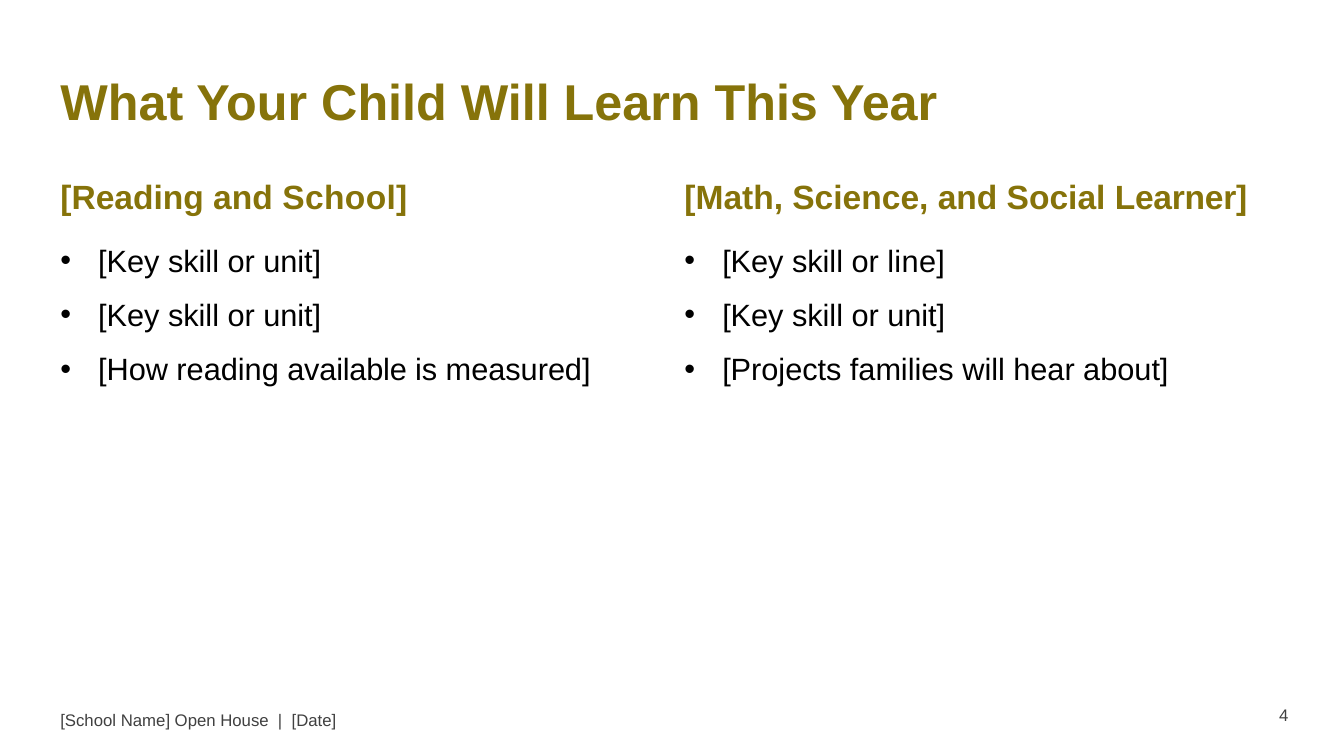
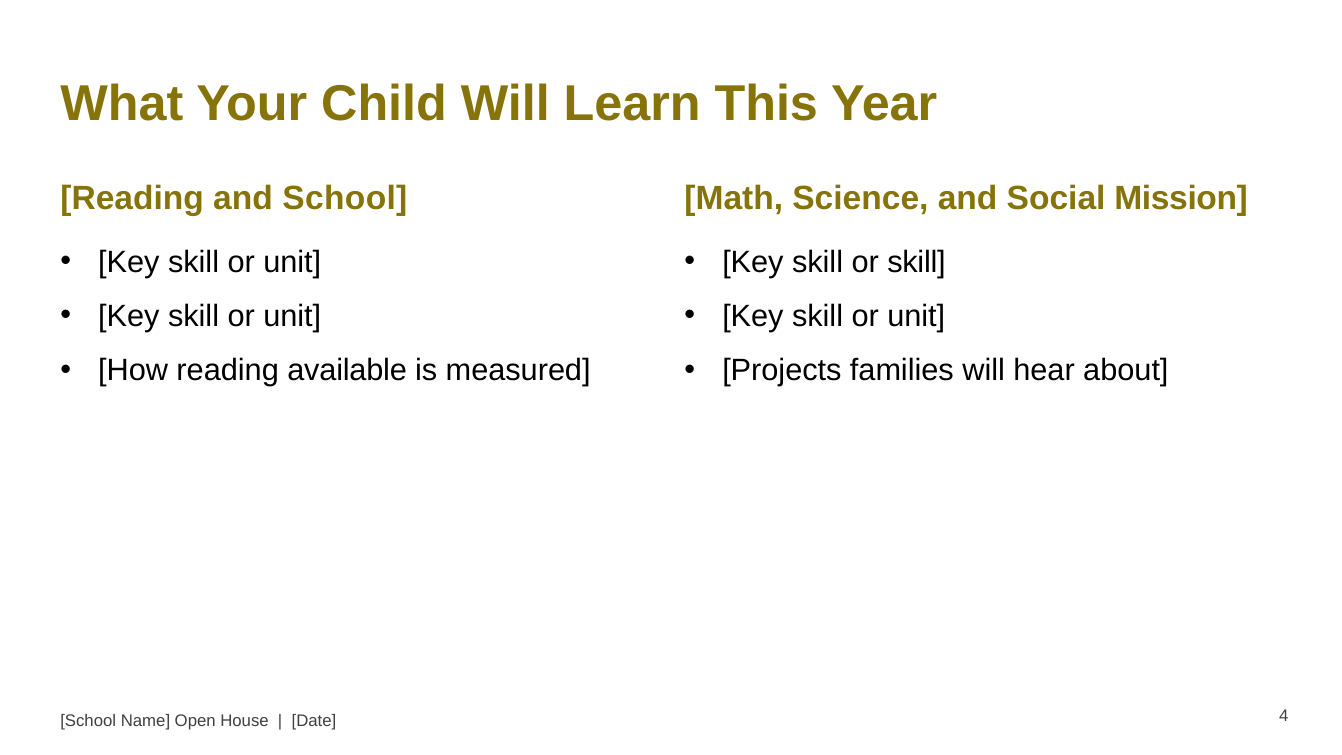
Learner: Learner -> Mission (1181, 199)
or line: line -> skill (916, 262)
